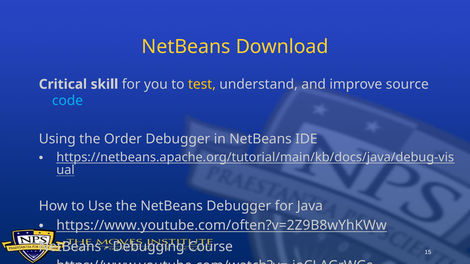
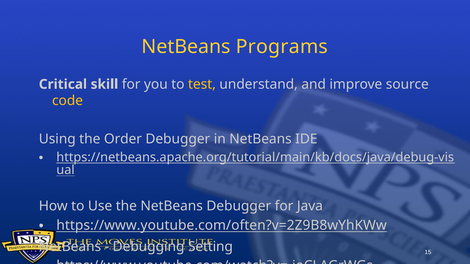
Download: Download -> Programs (282, 47)
code colour: light blue -> yellow (68, 101)
Course: Course -> Setting (210, 247)
